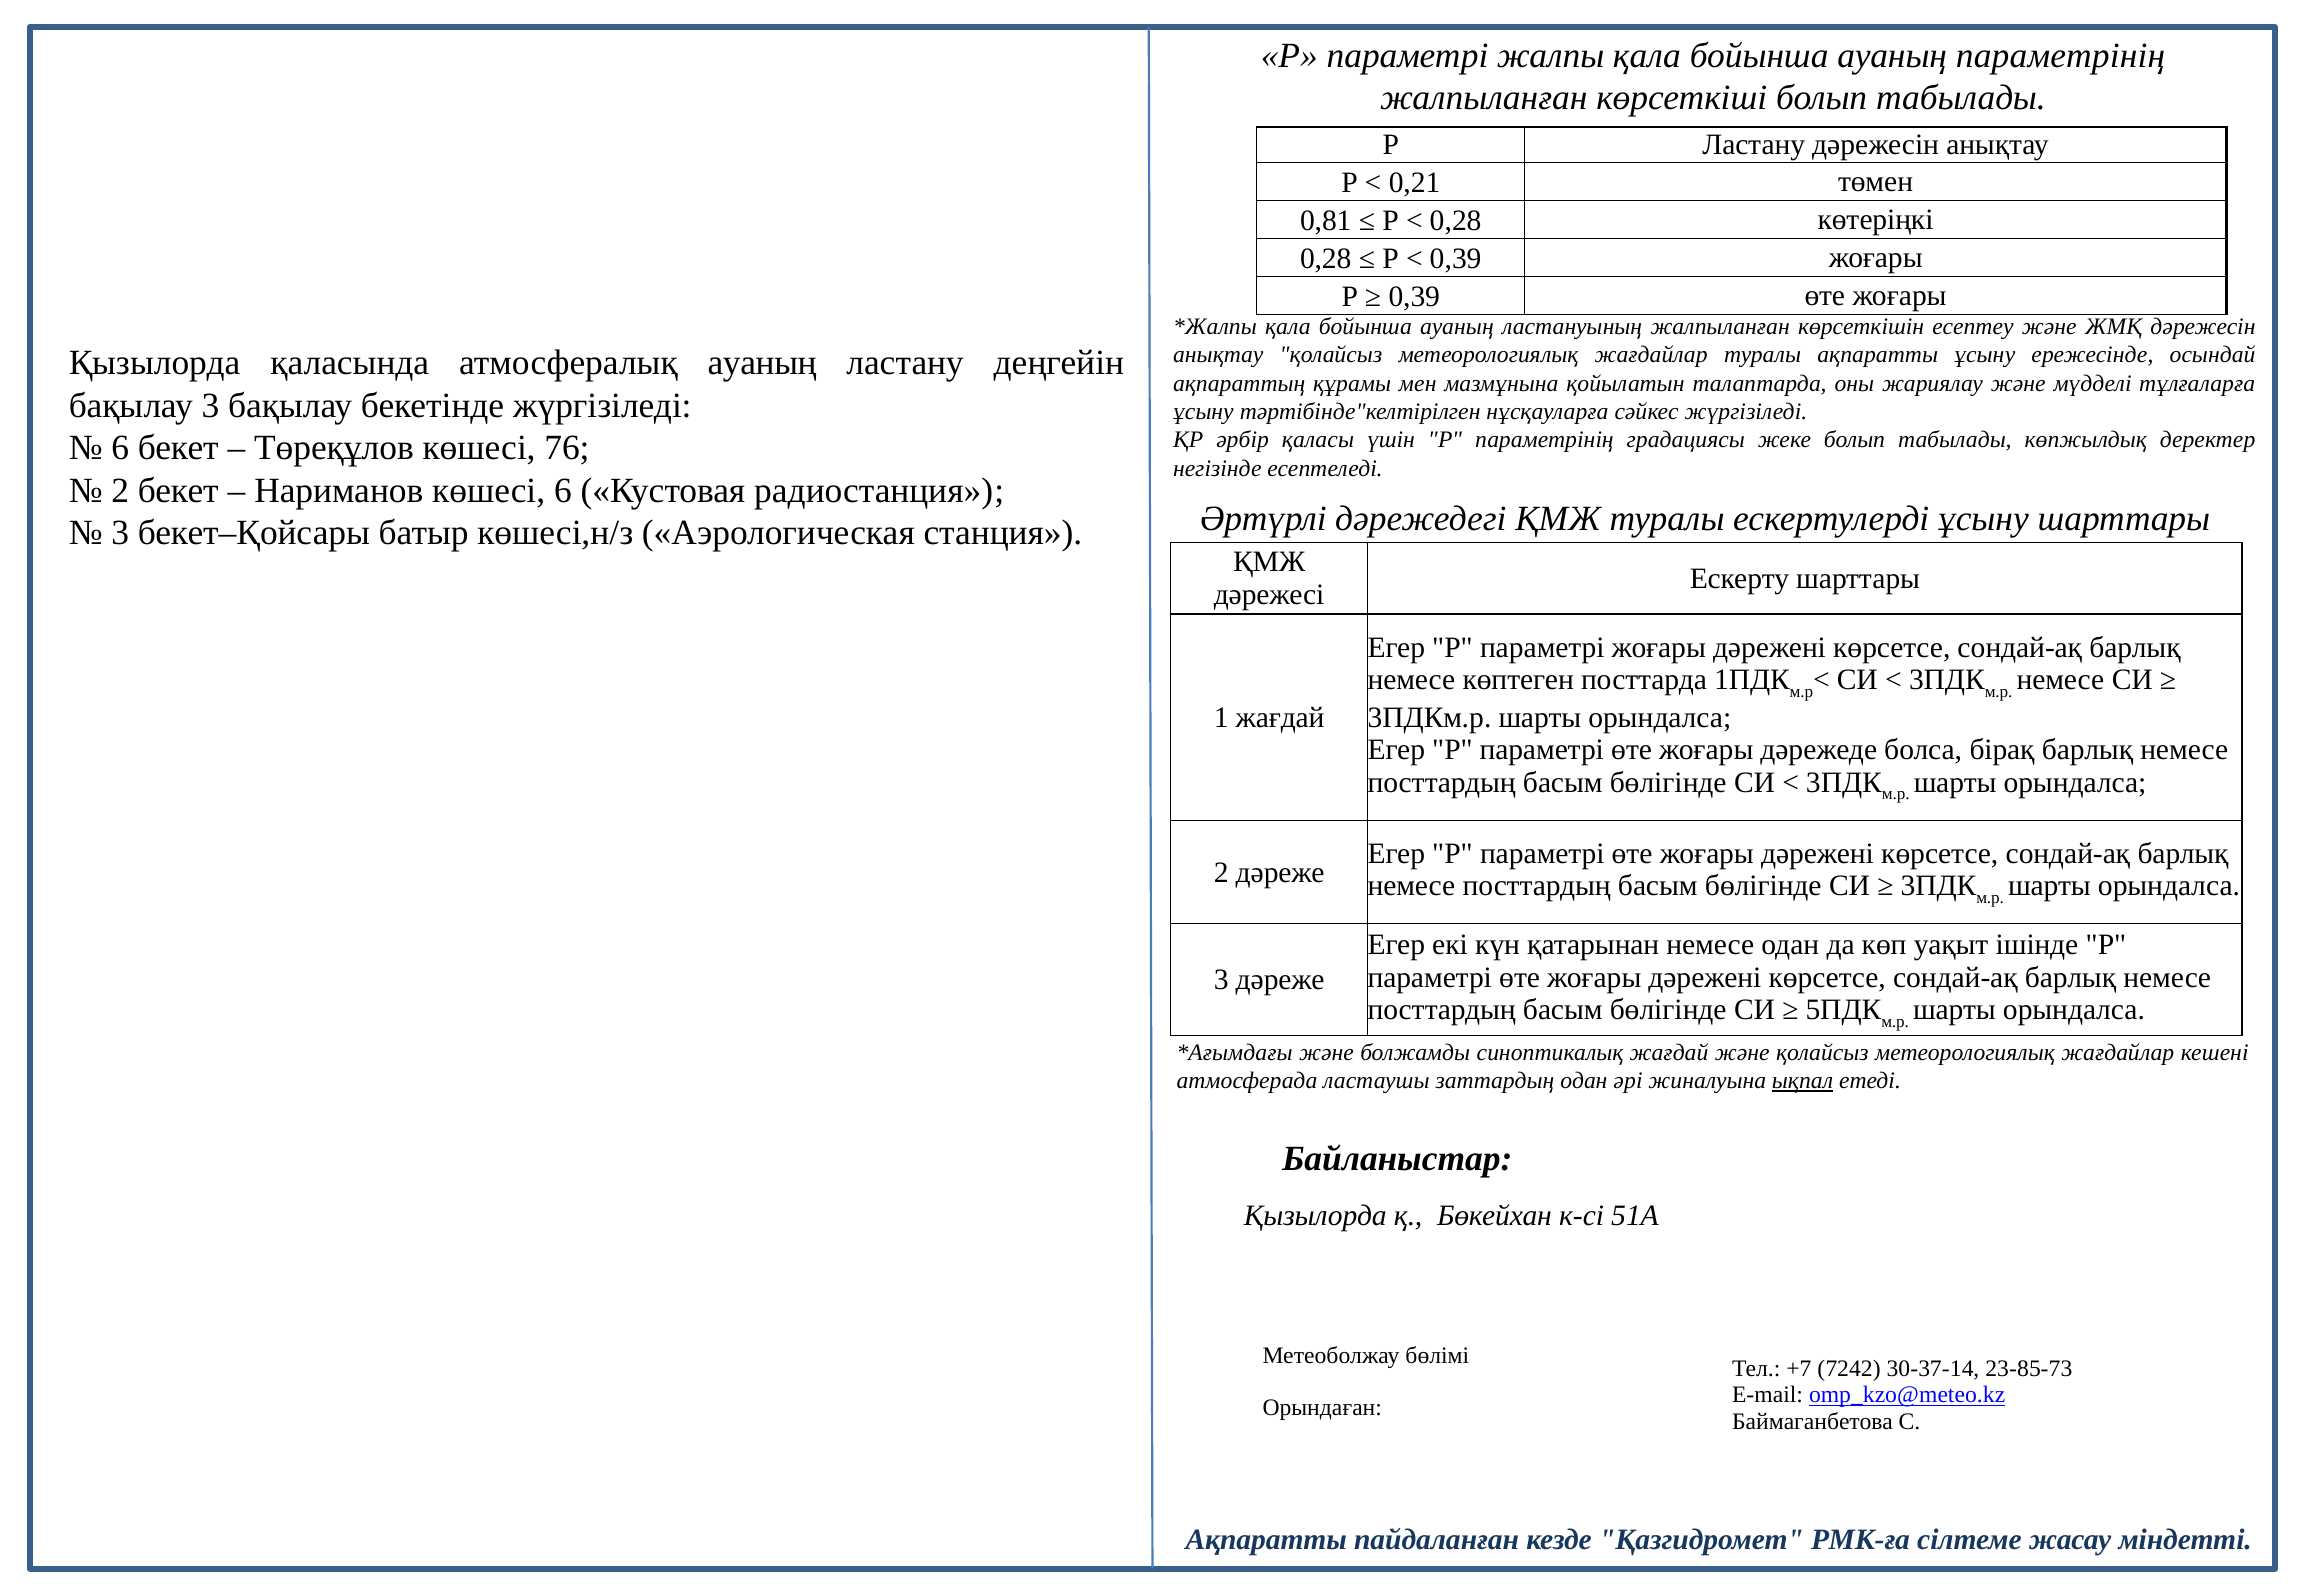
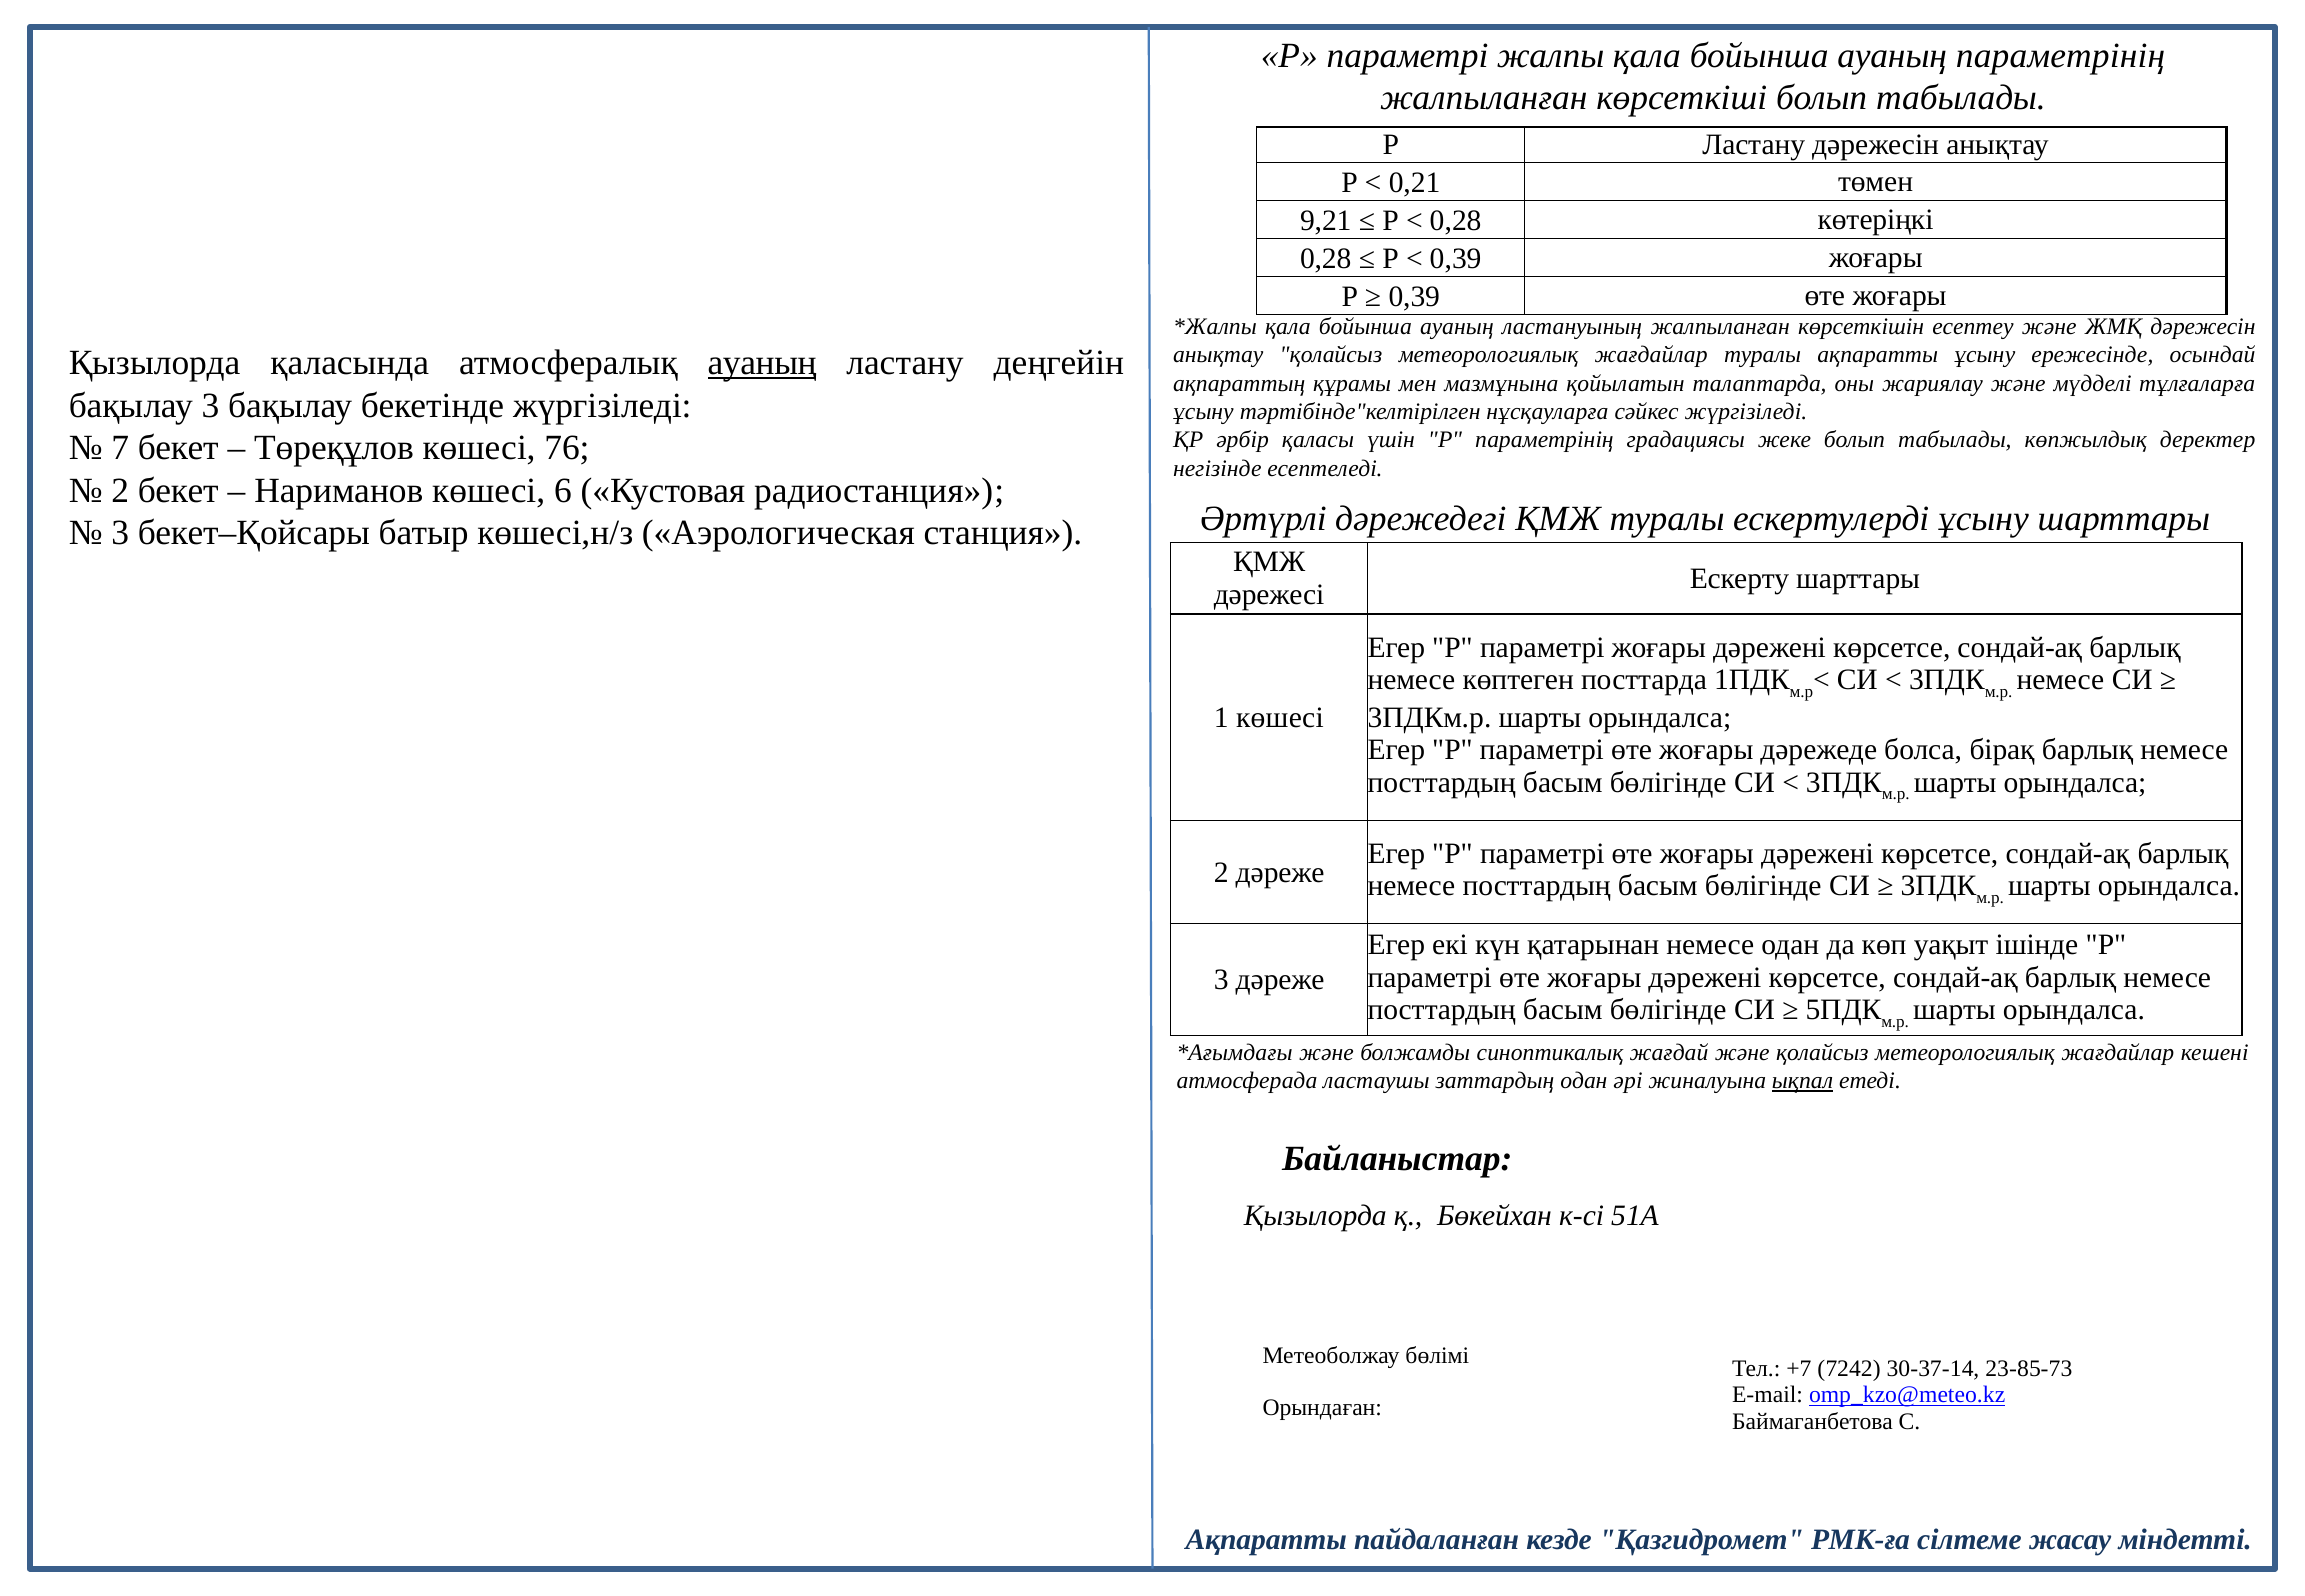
0,81: 0,81 -> 9,21 (1326, 221)
ауаның underline: none -> present (762, 363)
6: 6 -> 7 (120, 448)
1 жағдай: жағдай -> көшесі (1280, 717)
